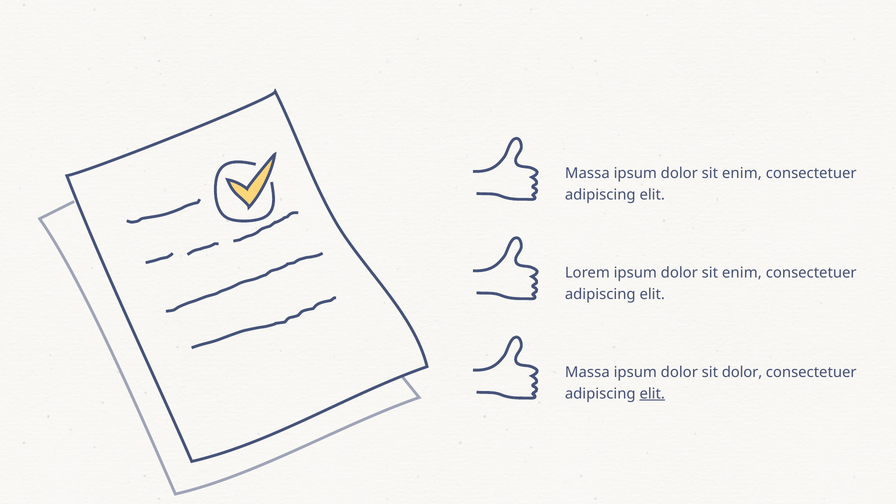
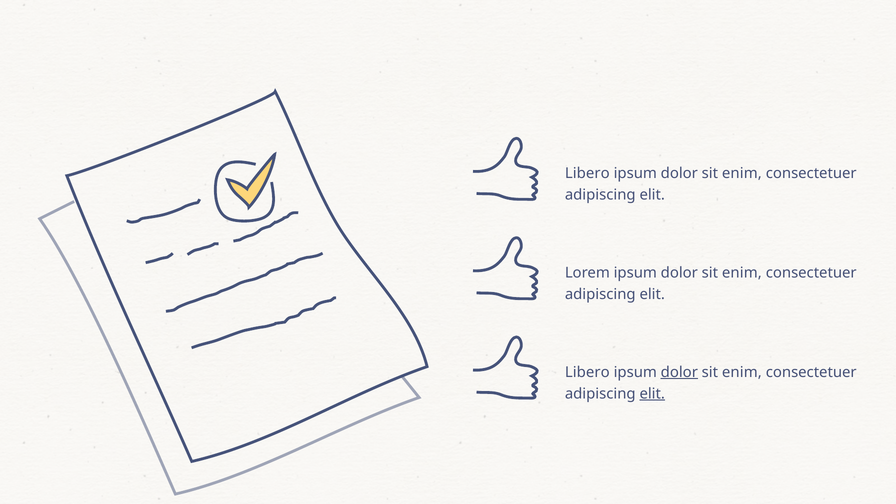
Massa: Massa -> Libero (587, 173)
Massa: Massa -> Libero (587, 372)
dolor underline: none -> present (679, 372)
dolor: dolor -> enim (742, 372)
